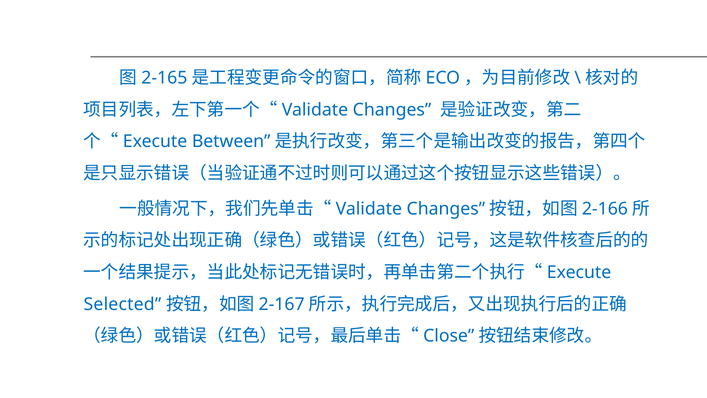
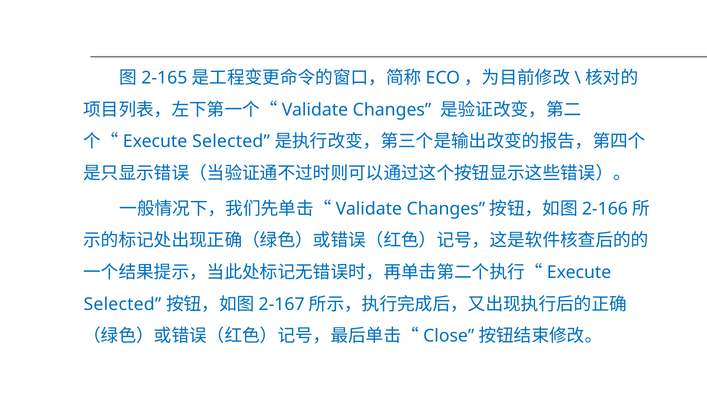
Between: Between -> Selected (231, 141)
